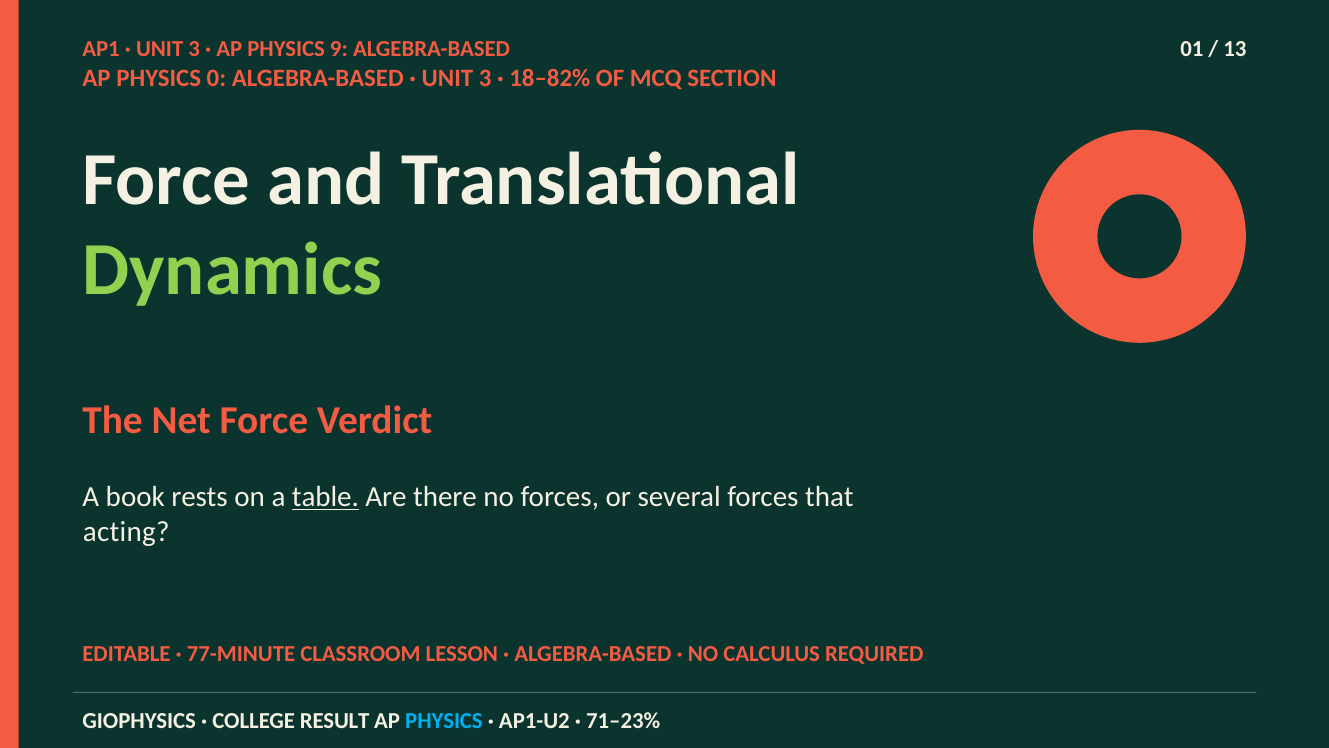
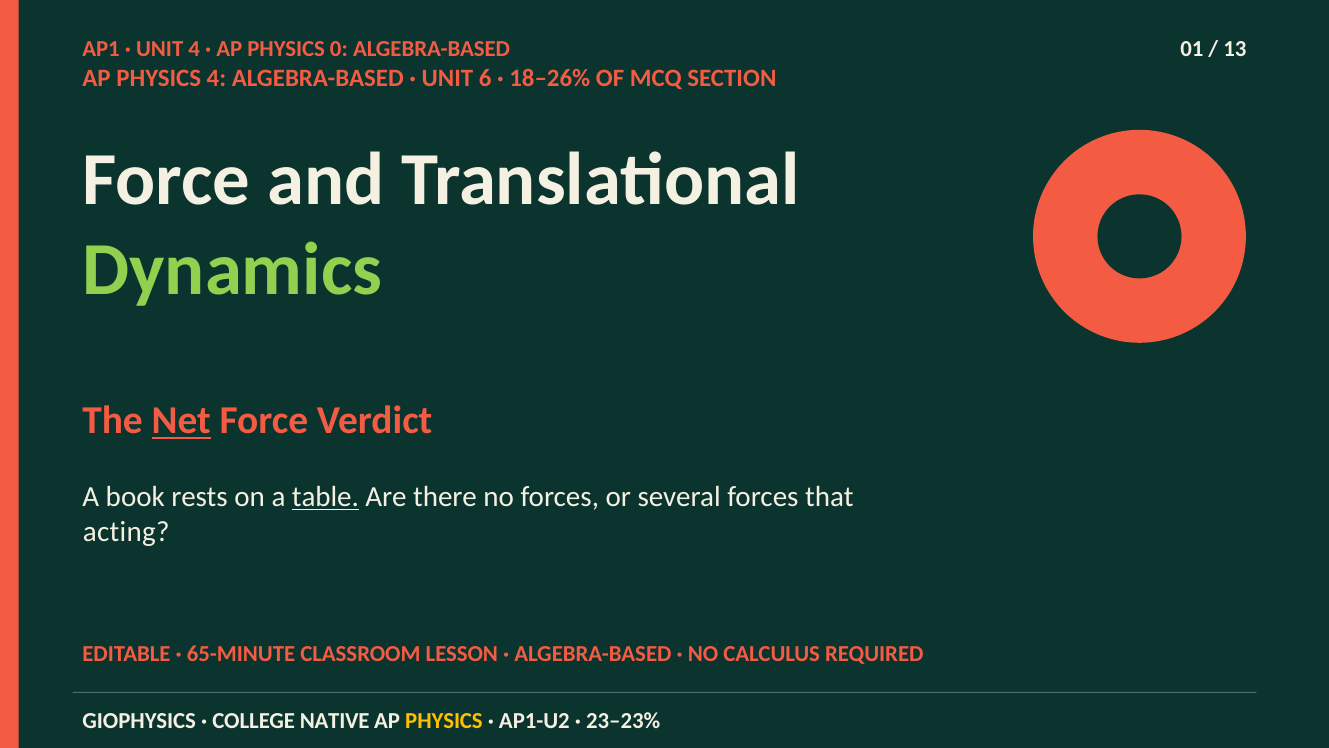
3: 3 -> 4 (194, 49)
9: 9 -> 0 (339, 49)
PHYSICS 0: 0 -> 4 (216, 79)
3: 3 -> 6 (485, 79)
18–82%: 18–82% -> 18–26% (550, 79)
Net underline: none -> present (181, 421)
77-MINUTE: 77-MINUTE -> 65-MINUTE (241, 654)
RESULT: RESULT -> NATIVE (335, 721)
PHYSICS colour: light blue -> yellow (444, 721)
71–23%: 71–23% -> 23–23% (623, 721)
